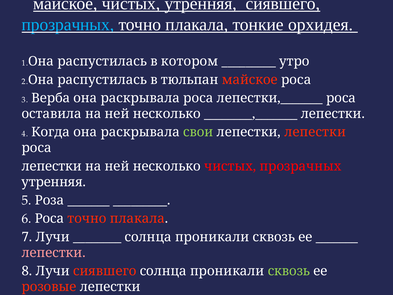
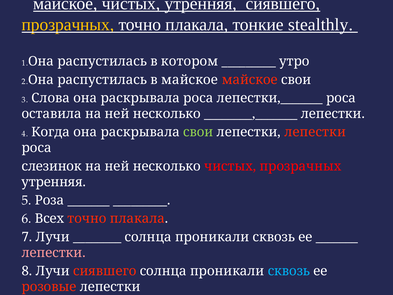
прозрачных colour: light blue -> yellow (68, 25)
орхидея: орхидея -> stealthly (321, 25)
в тюльпан: тюльпан -> майское (190, 80)
майское роса: роса -> свои (296, 80)
Верба: Верба -> Слова (51, 98)
лепестки: лепестки -> слезинок (52, 166)
6 Роса: Роса -> Всех (49, 218)
сквозь colour: light green -> light blue (289, 271)
